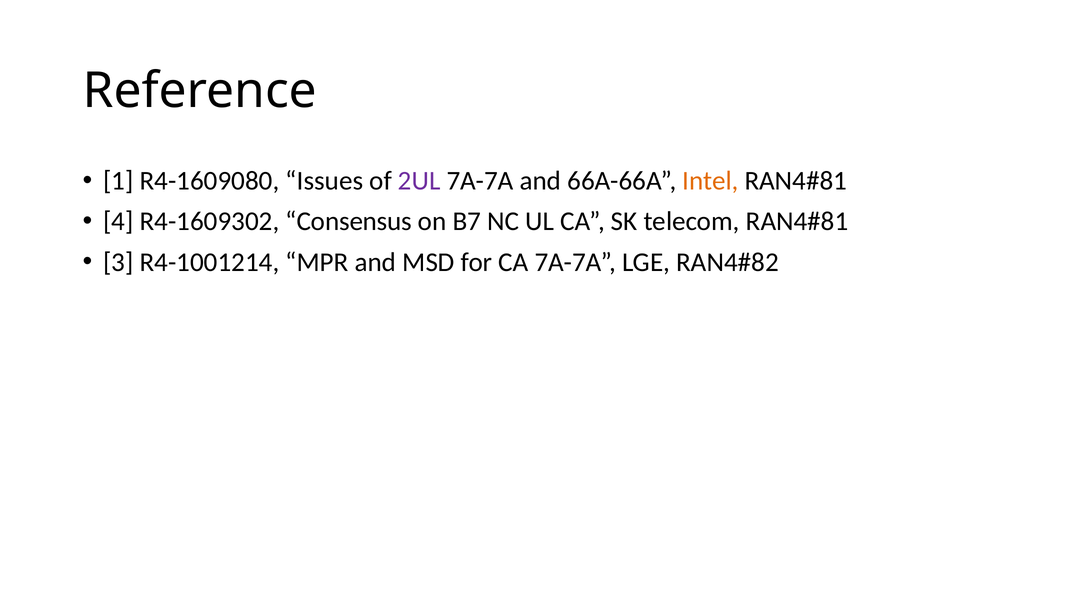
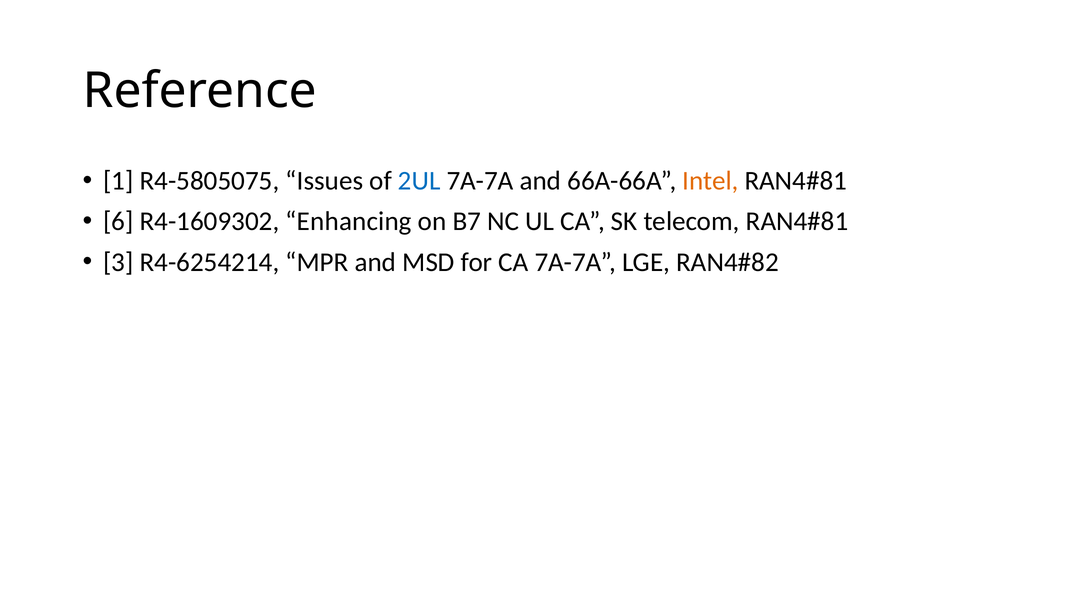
R4-1609080: R4-1609080 -> R4-5805075 (209, 181)
2UL colour: purple -> blue (419, 181)
4: 4 -> 6 (118, 222)
Consensus: Consensus -> Enhancing (349, 222)
R4-1001214: R4-1001214 -> R4-6254214 (209, 262)
